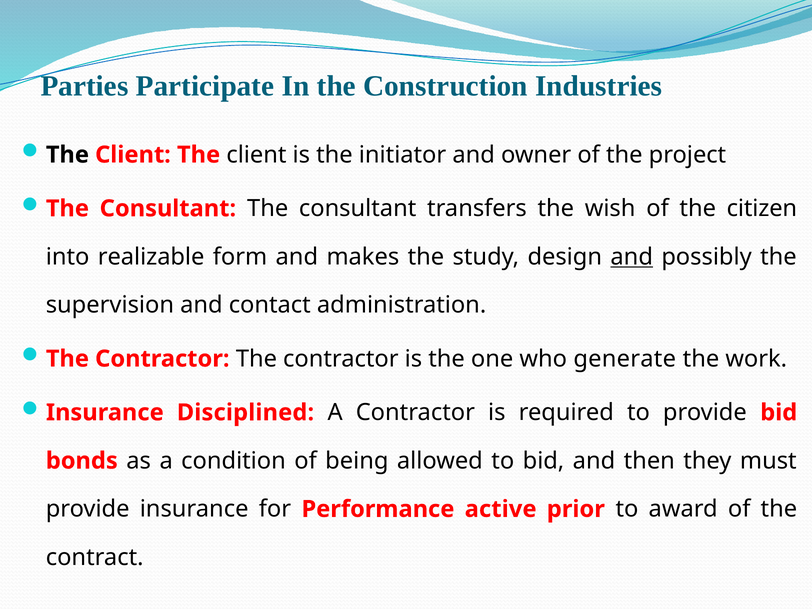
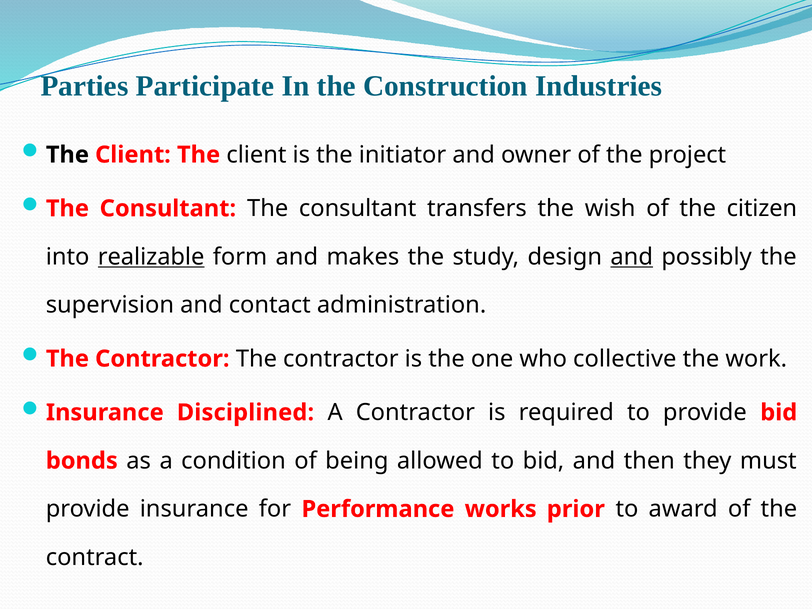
realizable underline: none -> present (151, 257)
generate: generate -> collective (625, 359)
active: active -> works (501, 509)
